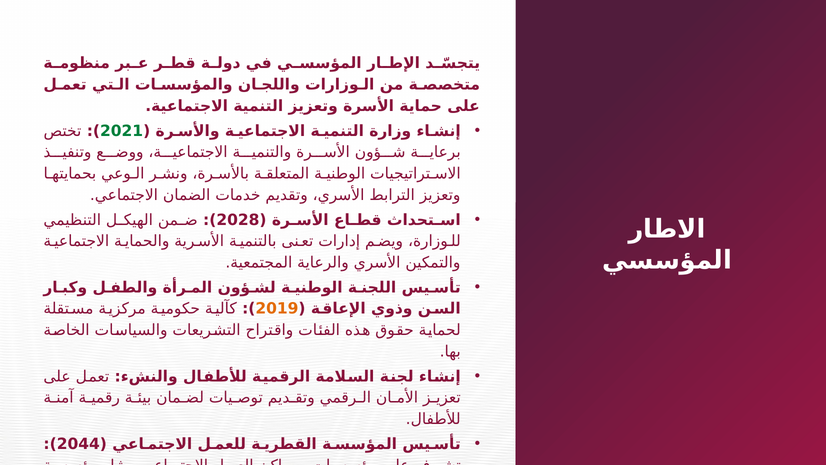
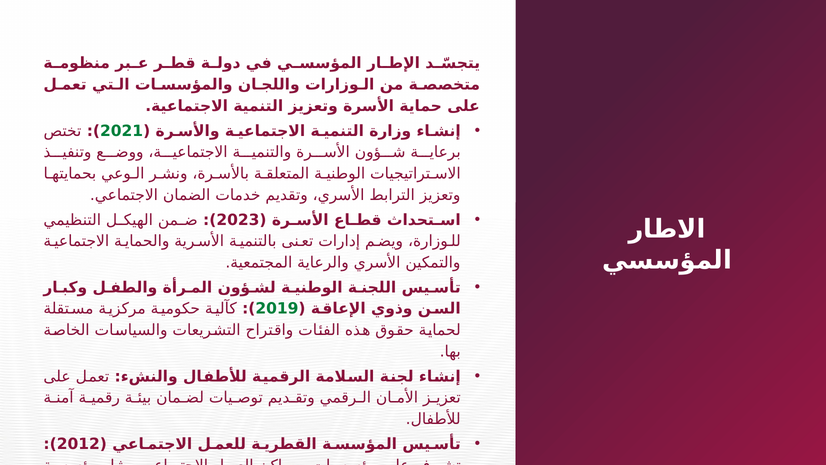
2028: 2028 -> 2023 (238, 220)
2019 colour: orange -> green (277, 309)
2044: 2044 -> 2012 (78, 444)
